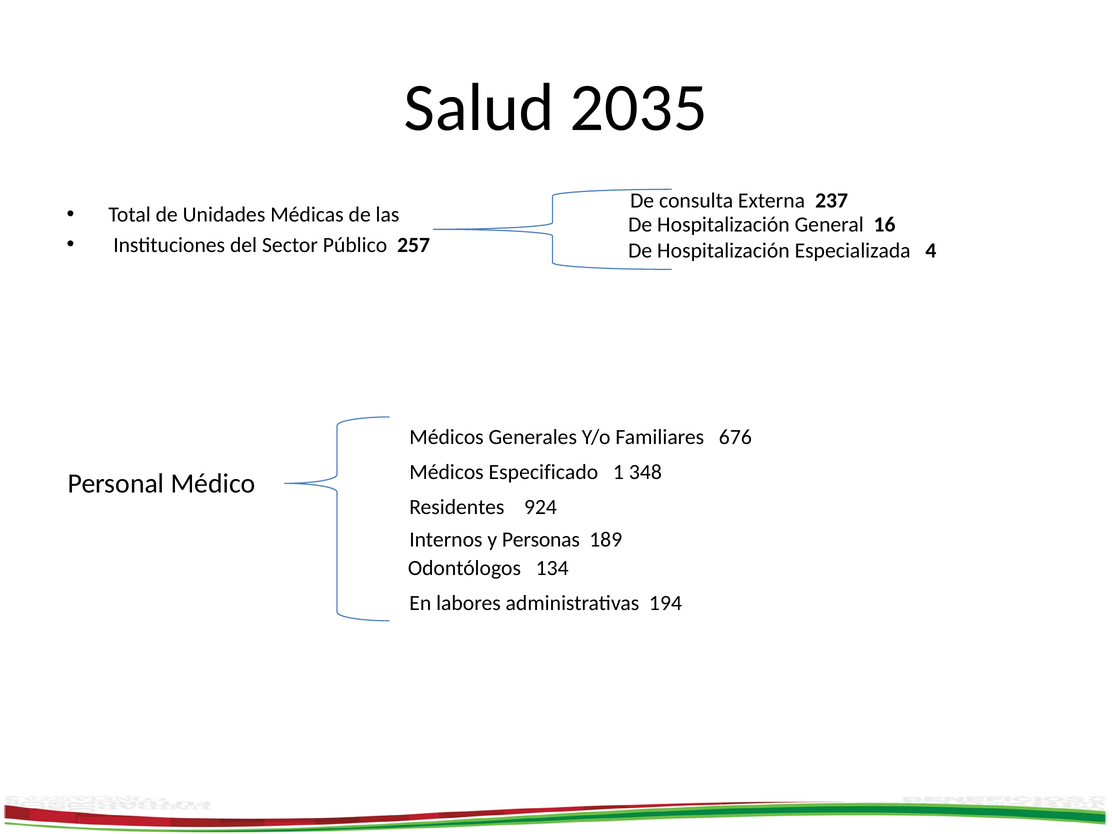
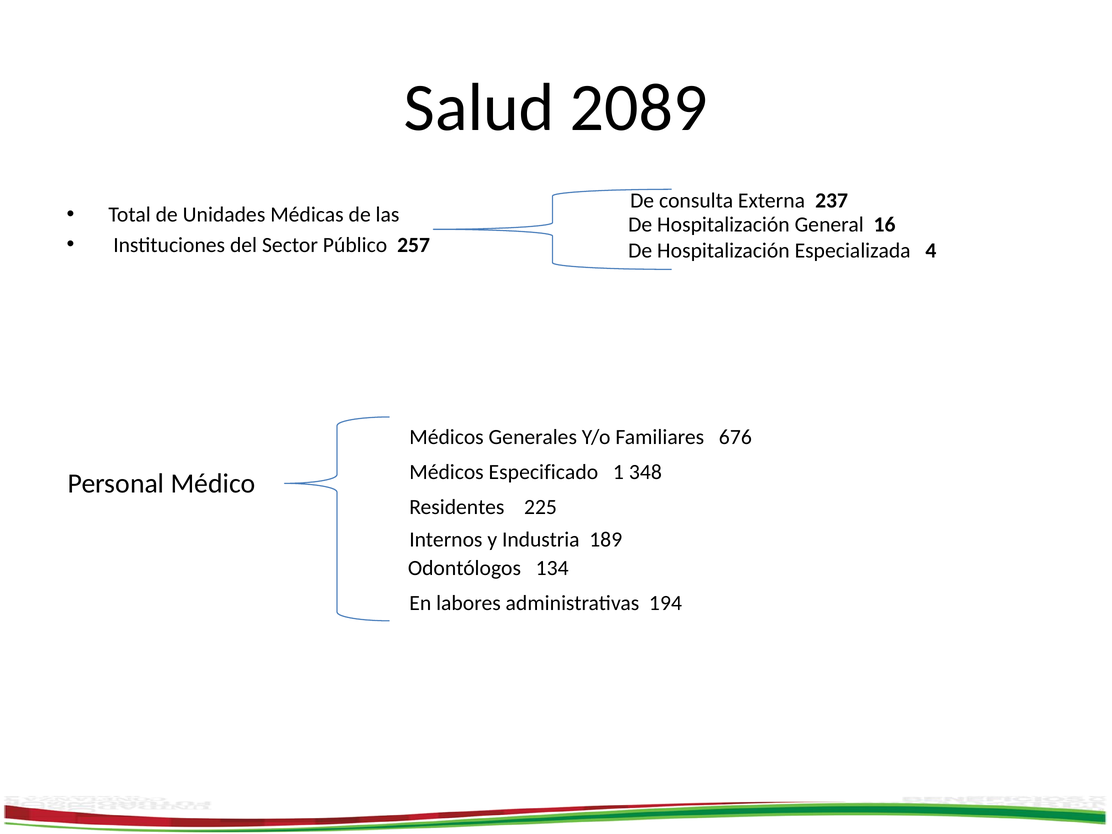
2035: 2035 -> 2089 (639, 108)
924: 924 -> 225 (540, 507)
Personas: Personas -> Industria (541, 540)
